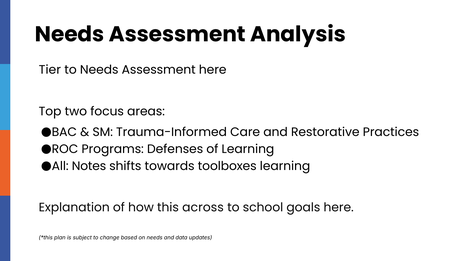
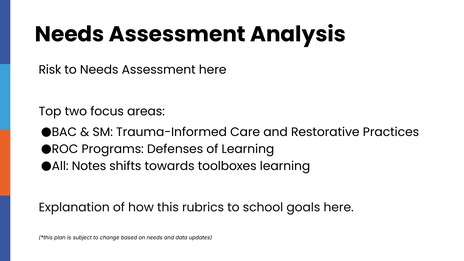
Tier: Tier -> Risk (50, 70)
across: across -> rubrics (203, 207)
